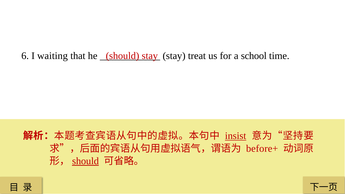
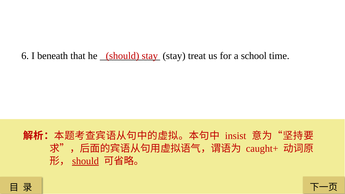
waiting: waiting -> beneath (53, 56)
insist underline: present -> none (236, 136)
before+: before+ -> caught+ (262, 149)
